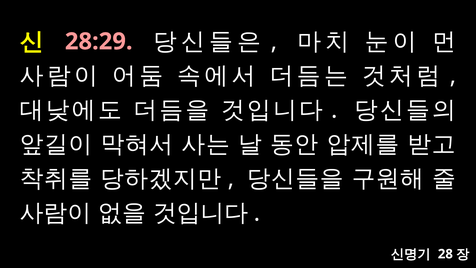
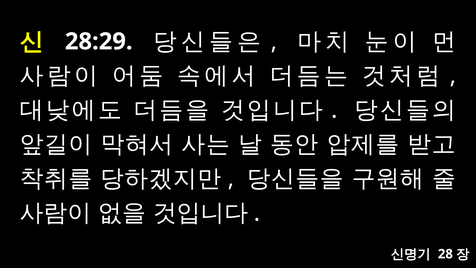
28:29 colour: pink -> white (99, 41)
